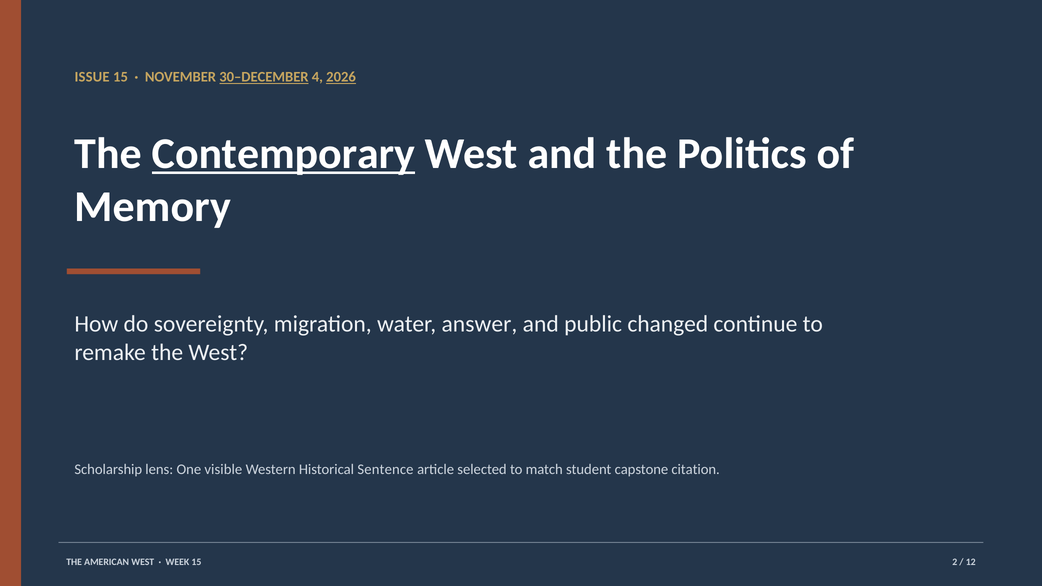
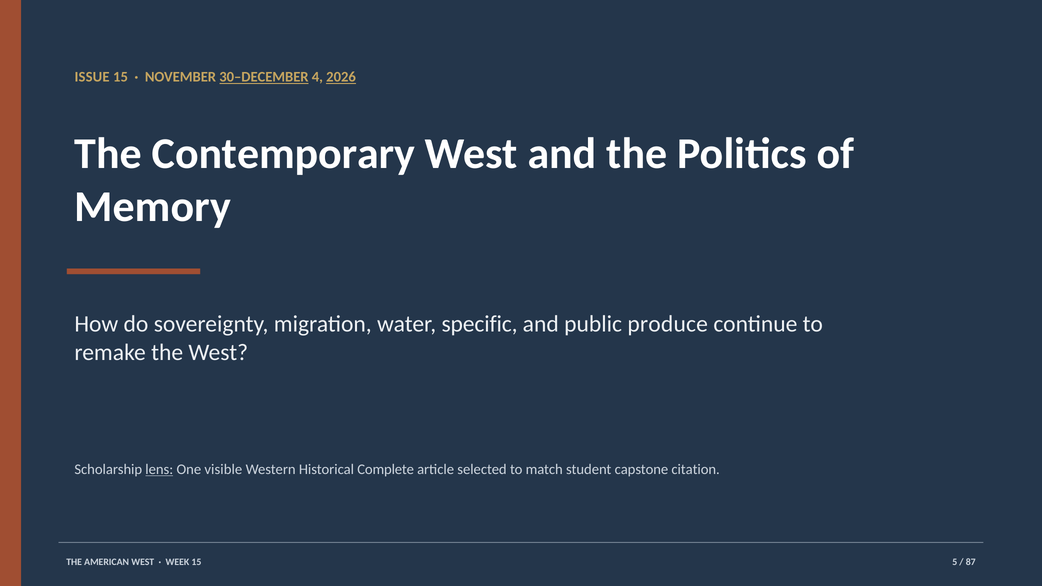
Contemporary underline: present -> none (283, 154)
answer: answer -> specific (480, 324)
changed: changed -> produce (668, 324)
lens underline: none -> present (159, 470)
Sentence: Sentence -> Complete (386, 470)
2: 2 -> 5 (955, 562)
12: 12 -> 87 (971, 562)
